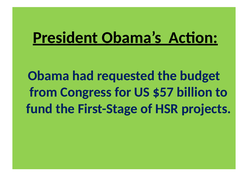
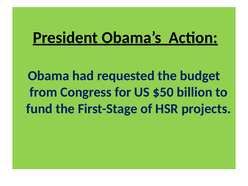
$57: $57 -> $50 (163, 92)
